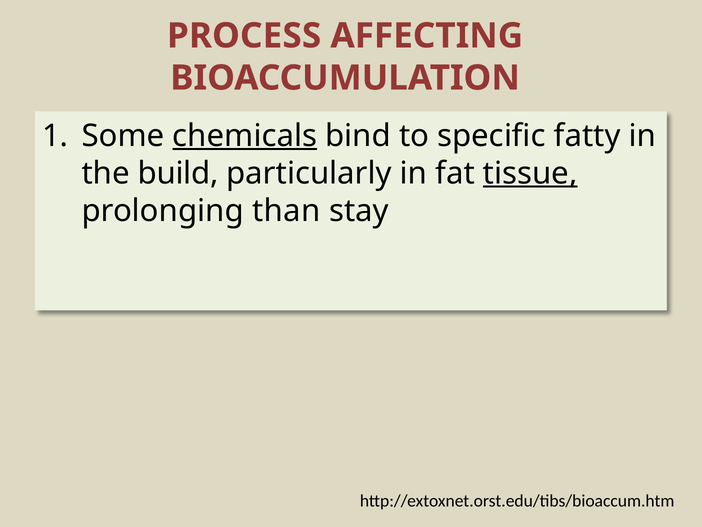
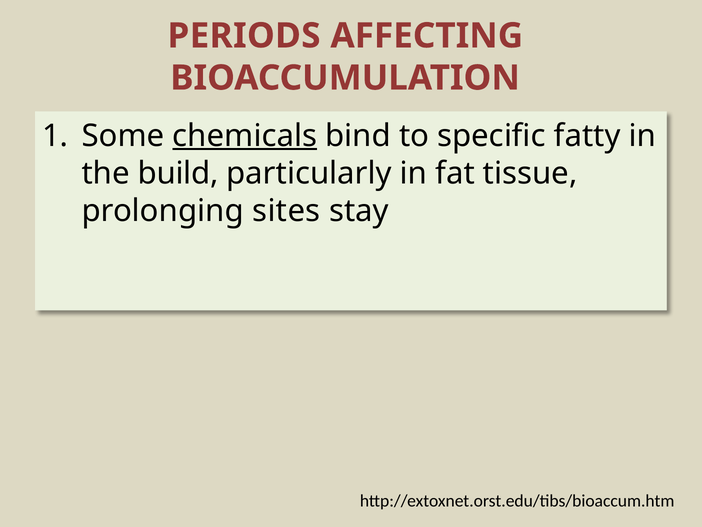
PROCESS: PROCESS -> PERIODS (244, 36)
tissue underline: present -> none (530, 173)
than: than -> sites (286, 211)
